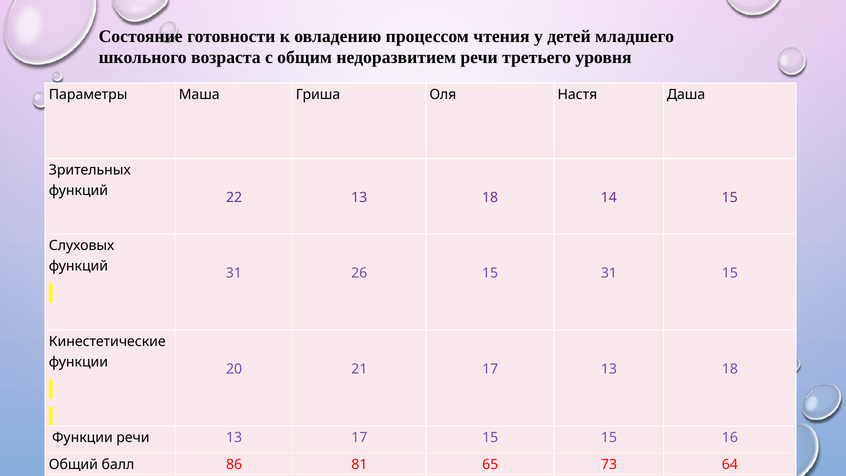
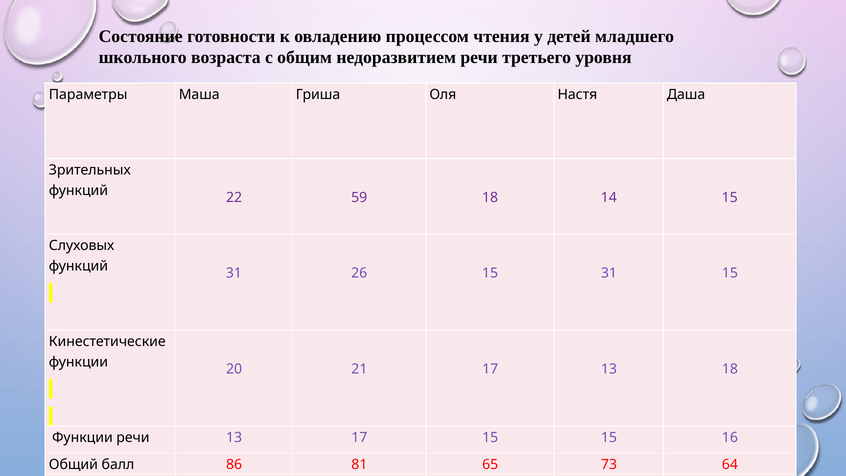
22 13: 13 -> 59 (359, 198)
